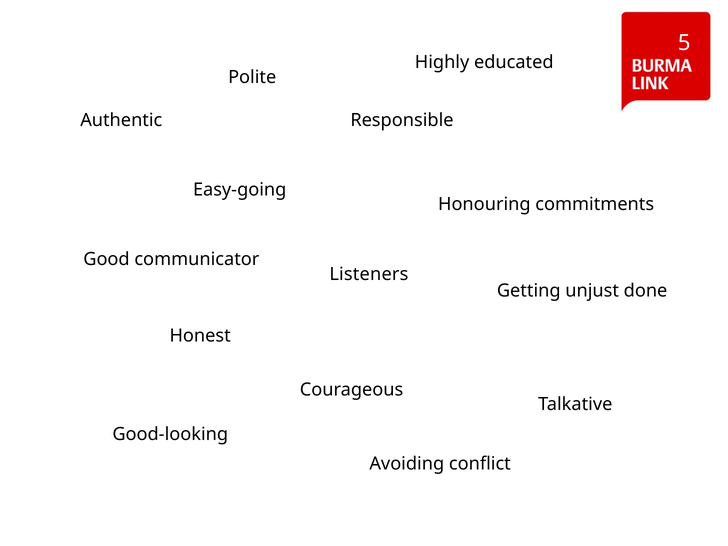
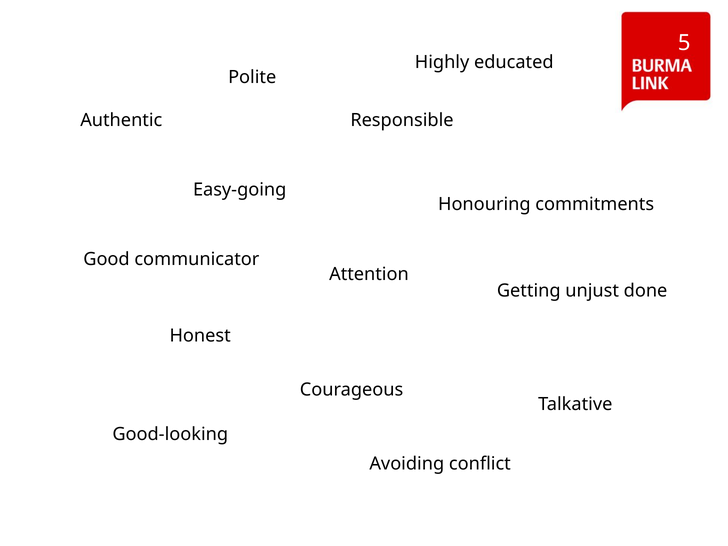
Listeners: Listeners -> Attention (369, 274)
